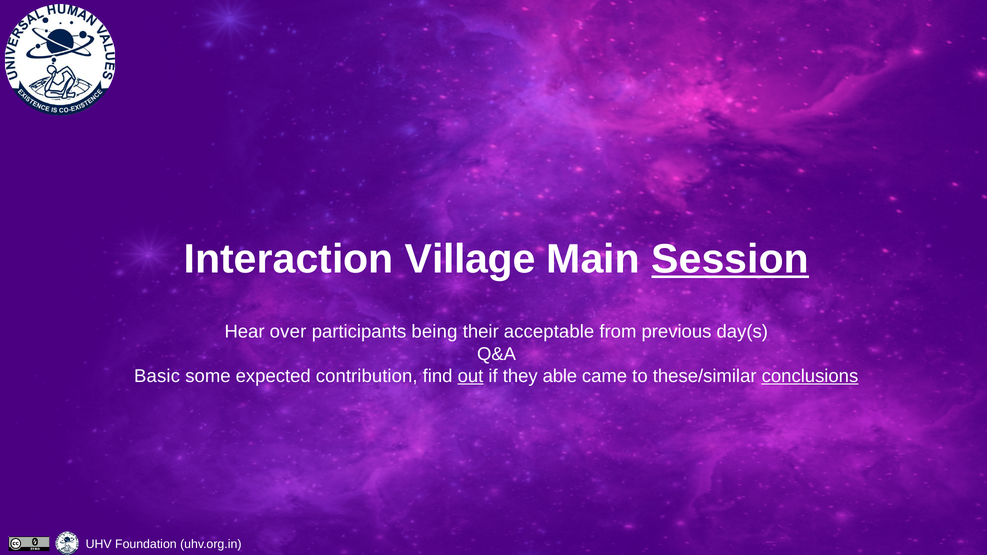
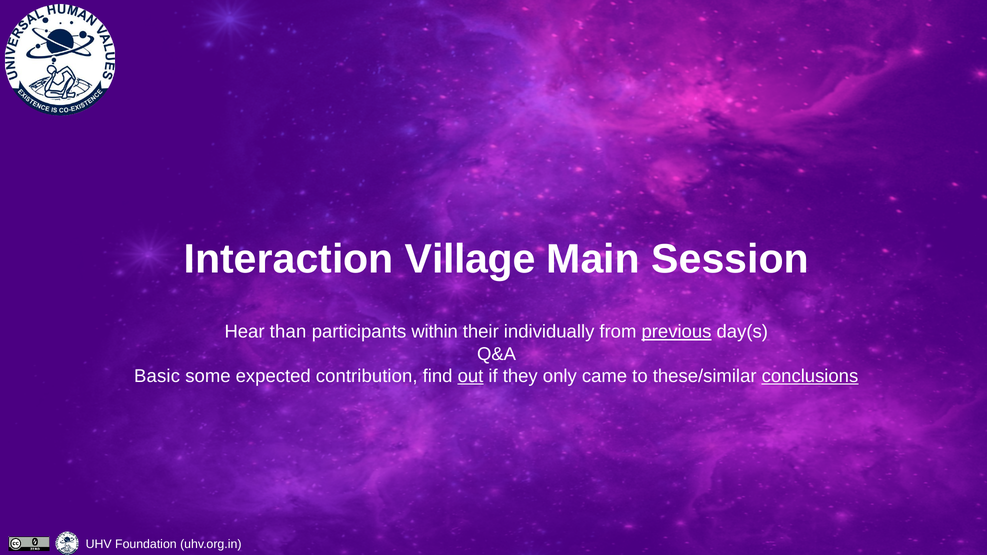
Session underline: present -> none (730, 259)
over: over -> than (288, 332)
being: being -> within (435, 332)
acceptable: acceptable -> individually (549, 332)
previous underline: none -> present (676, 332)
able: able -> only (560, 376)
